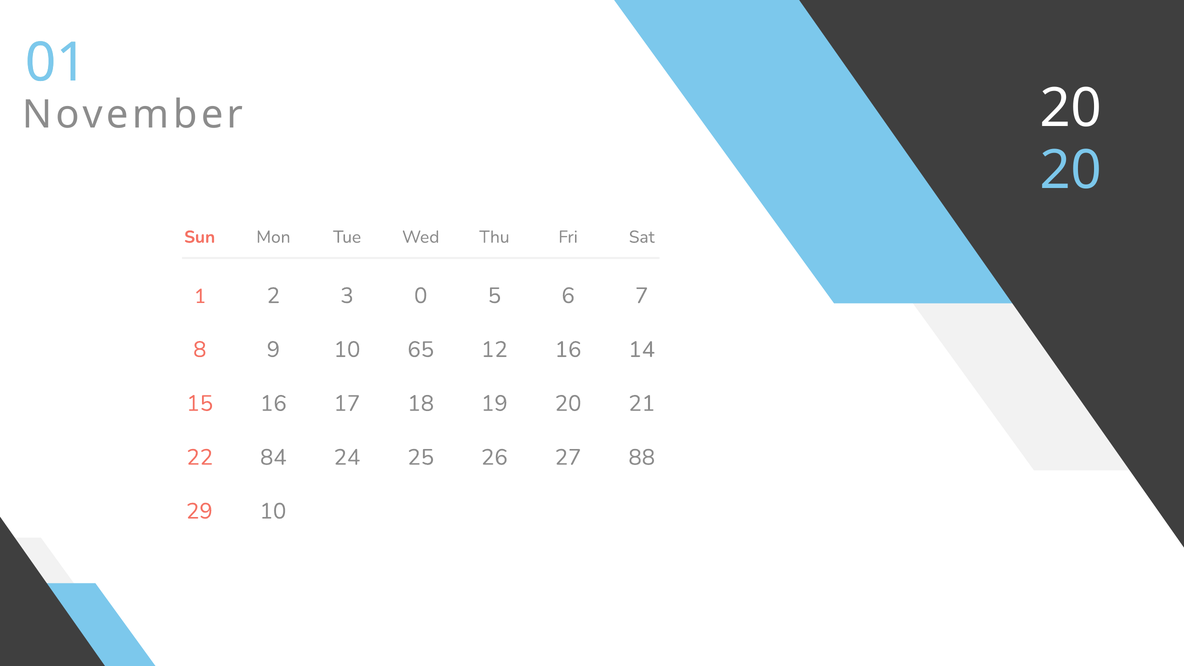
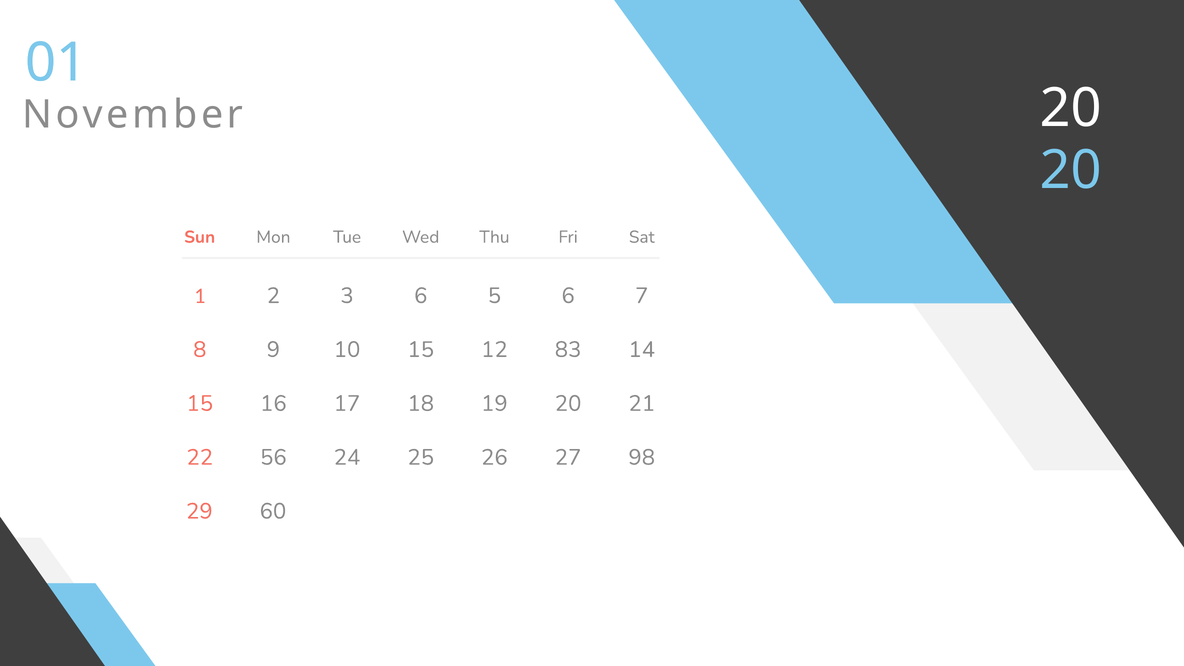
3 0: 0 -> 6 (421, 296)
10 65: 65 -> 15 (421, 350)
12 16: 16 -> 83 (568, 350)
84: 84 -> 56 (273, 457)
88: 88 -> 98 (642, 457)
29 10: 10 -> 60 (273, 511)
